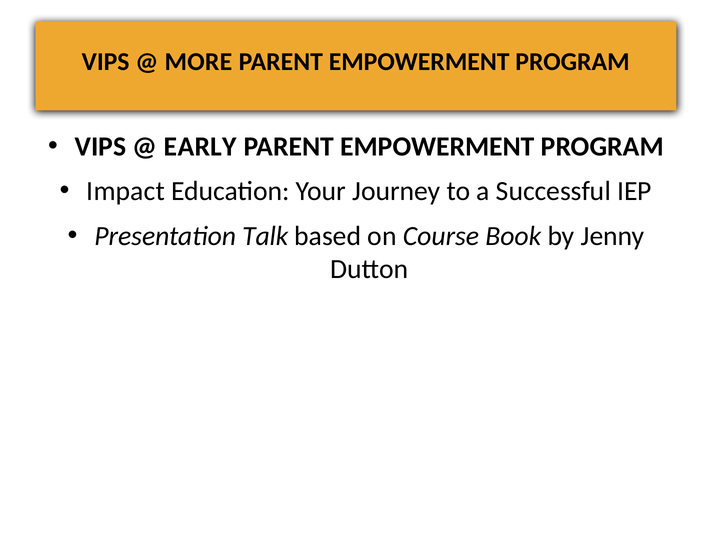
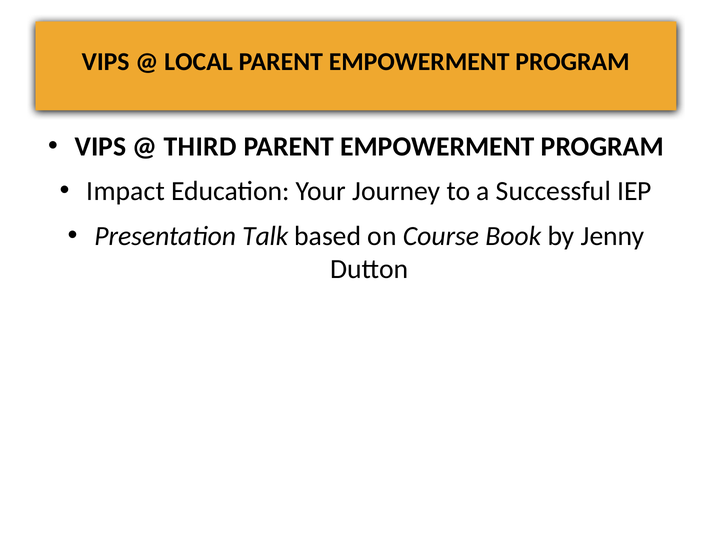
MORE: MORE -> LOCAL (199, 62)
EARLY: EARLY -> THIRD (200, 147)
